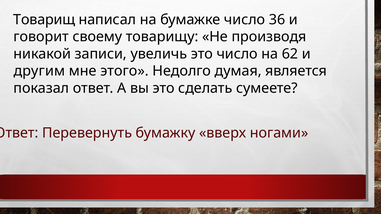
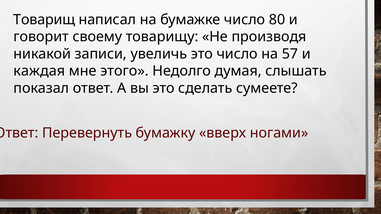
36: 36 -> 80 (277, 20)
62: 62 -> 57 (290, 54)
другим: другим -> каждая (39, 71)
является: является -> слышать (296, 71)
